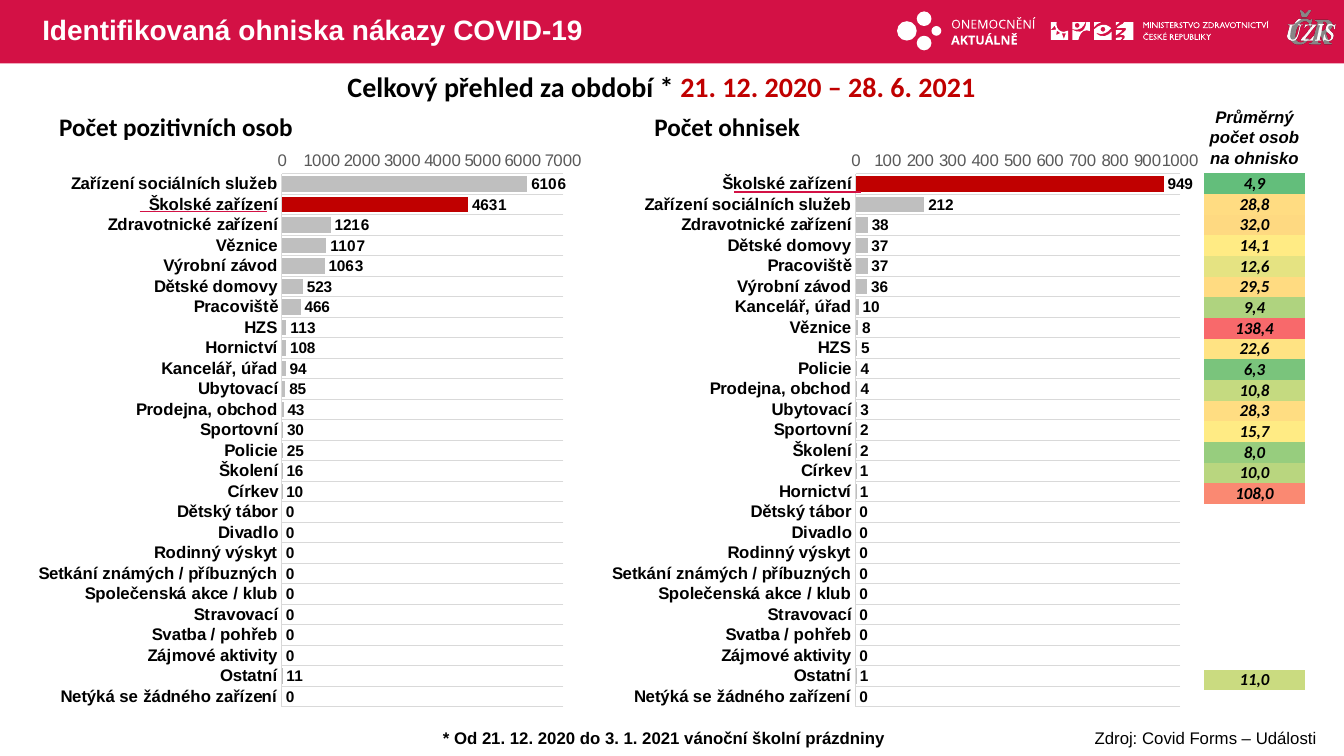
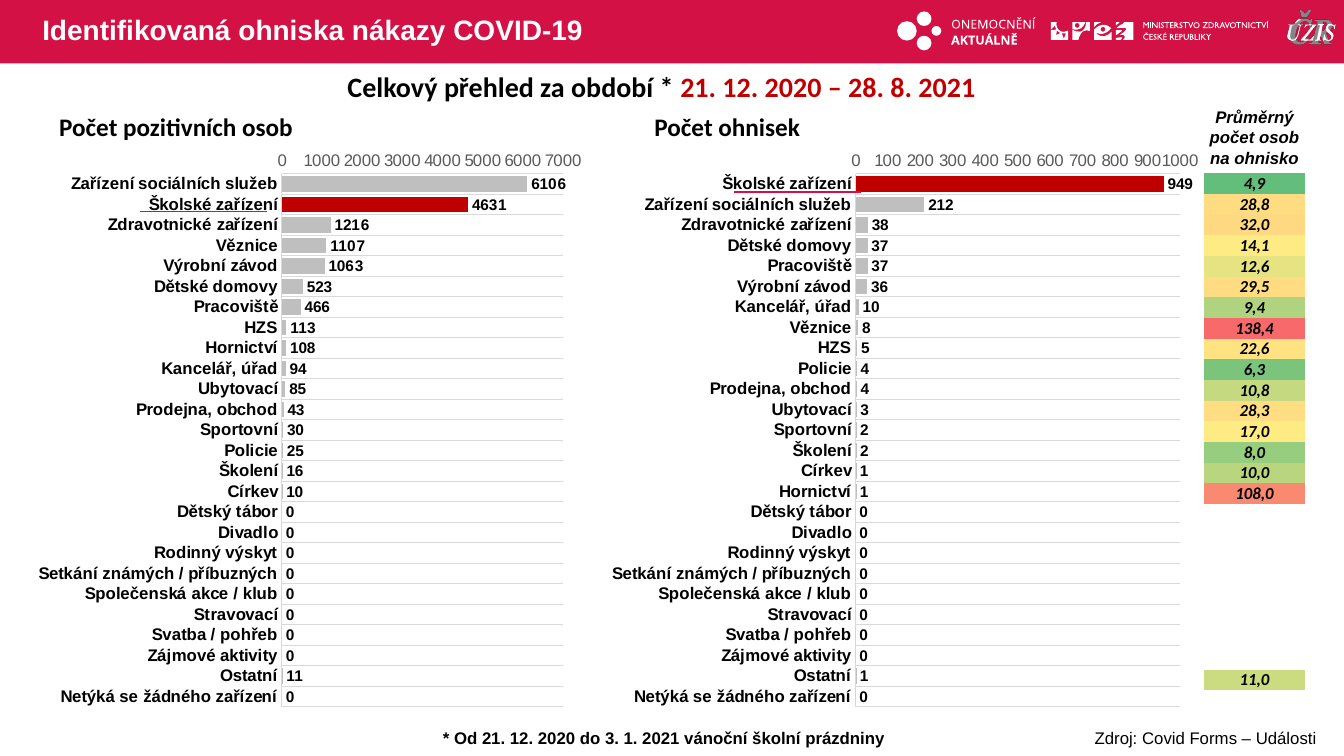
28 6: 6 -> 8 (901, 88)
15,7: 15,7 -> 17,0 (1255, 432)
